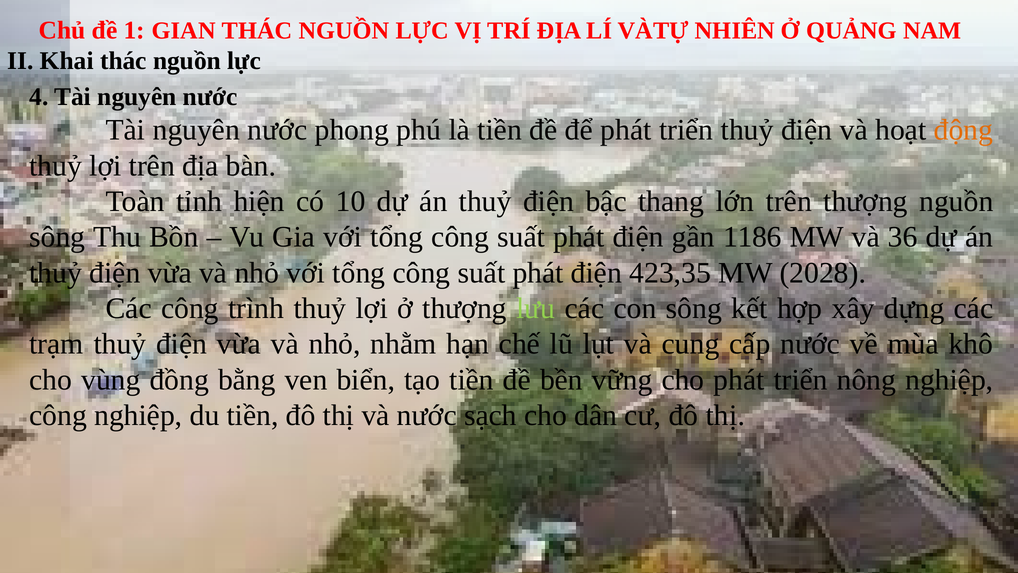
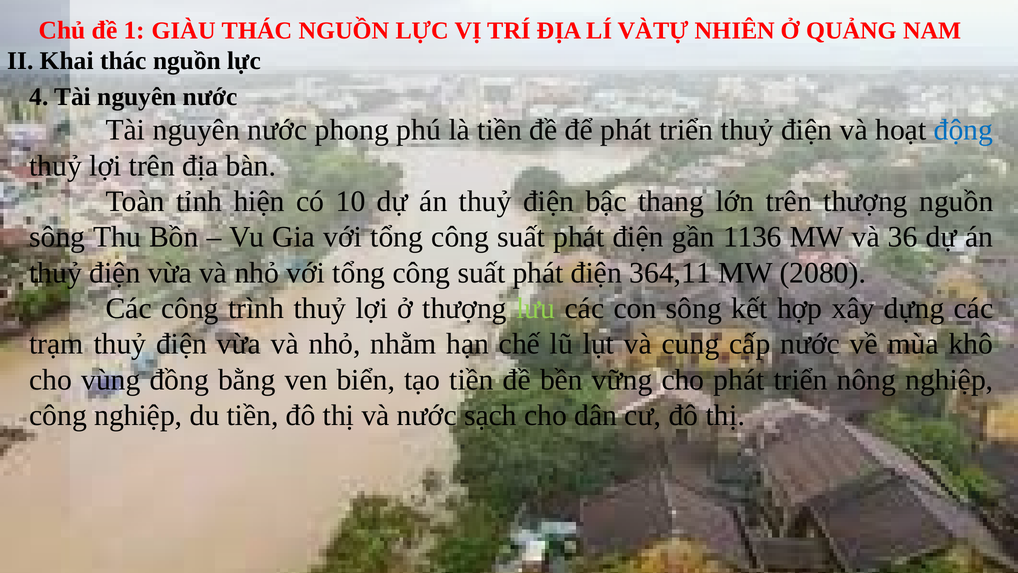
GIAN: GIAN -> GIÀU (184, 31)
động colour: orange -> blue (964, 130)
1186: 1186 -> 1136 (752, 237)
423,35: 423,35 -> 364,11 (670, 273)
2028: 2028 -> 2080 (823, 273)
